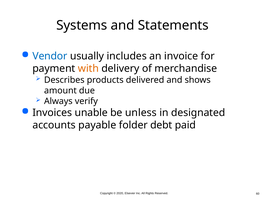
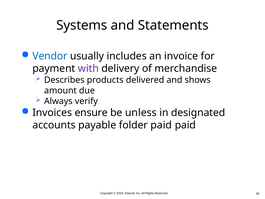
with colour: orange -> purple (88, 68)
unable: unable -> ensure (91, 113)
folder debt: debt -> paid (161, 125)
